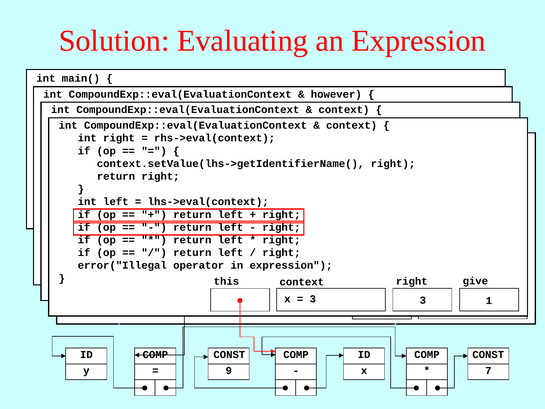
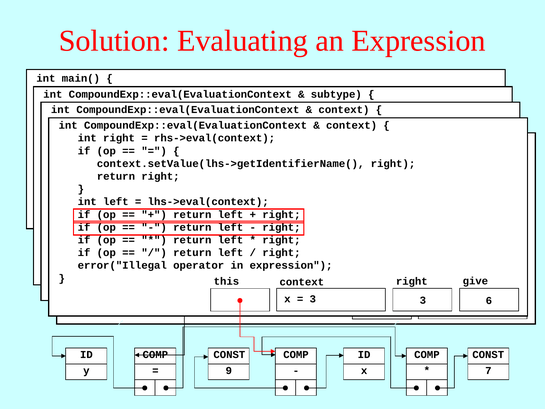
however: however -> subtype (336, 94)
1: 1 -> 6 (489, 300)
